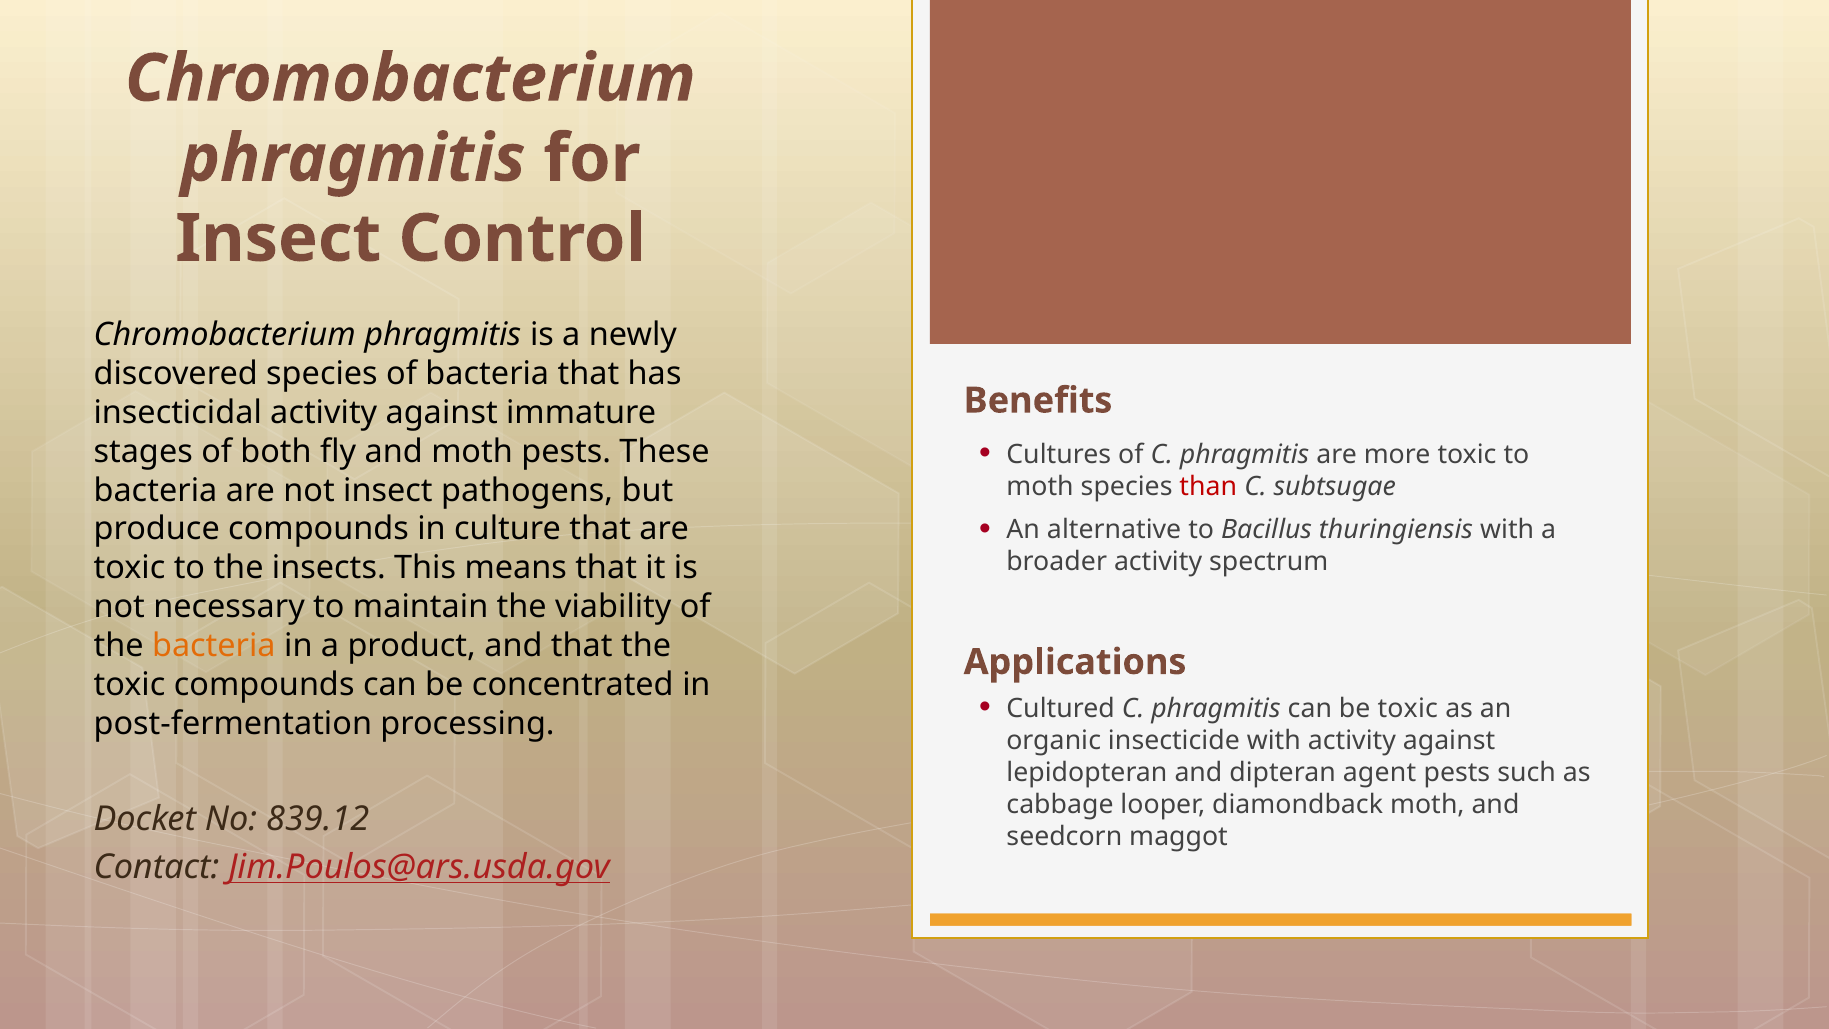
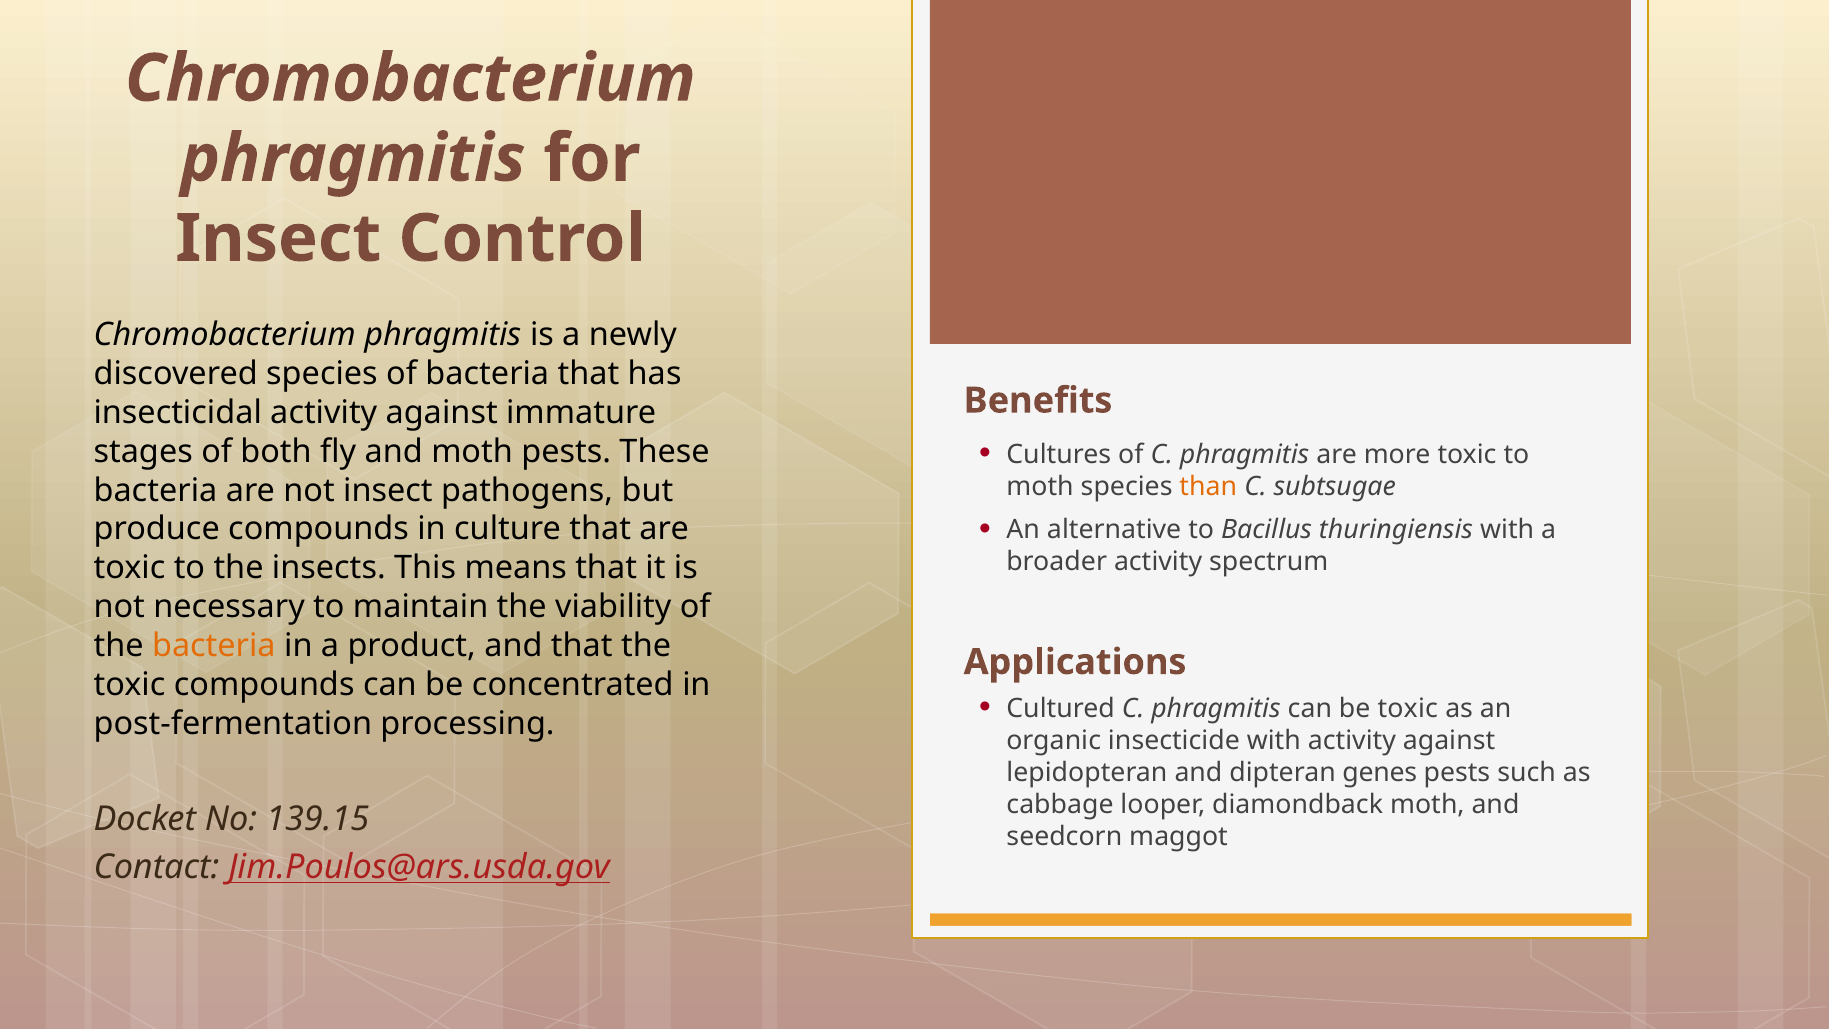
than colour: red -> orange (1208, 486)
agent: agent -> genes (1380, 772)
839.12: 839.12 -> 139.15 (318, 819)
